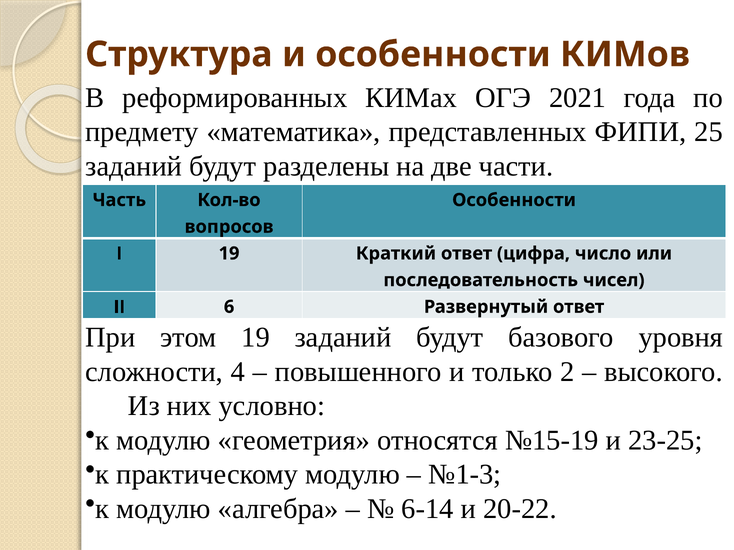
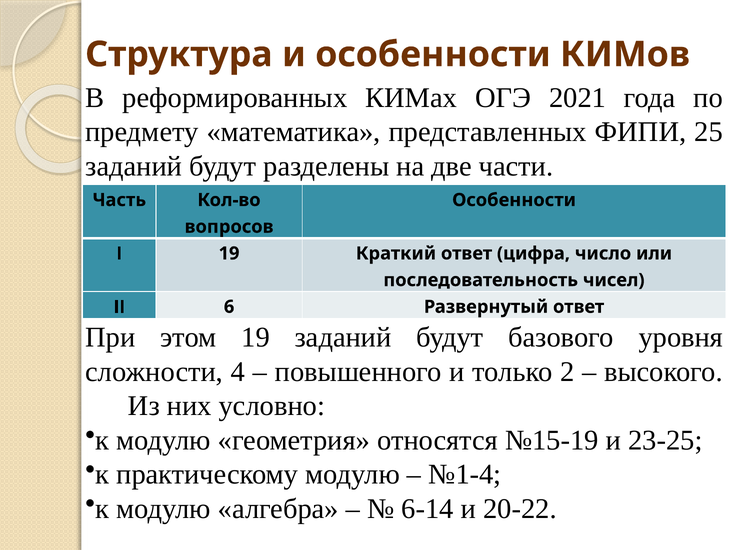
№1-3: №1-3 -> №1-4 (465, 475)
